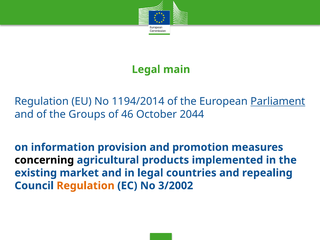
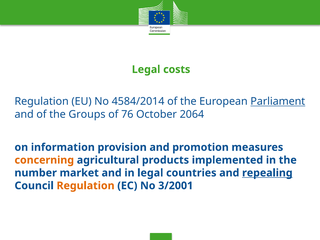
main: main -> costs (177, 69)
1194/2014: 1194/2014 -> 4584/2014 (138, 101)
46: 46 -> 76 (127, 114)
2044: 2044 -> 2064 (192, 114)
concerning colour: black -> orange (44, 160)
existing: existing -> number (36, 173)
repealing underline: none -> present (267, 173)
3/2002: 3/2002 -> 3/2001 (176, 186)
